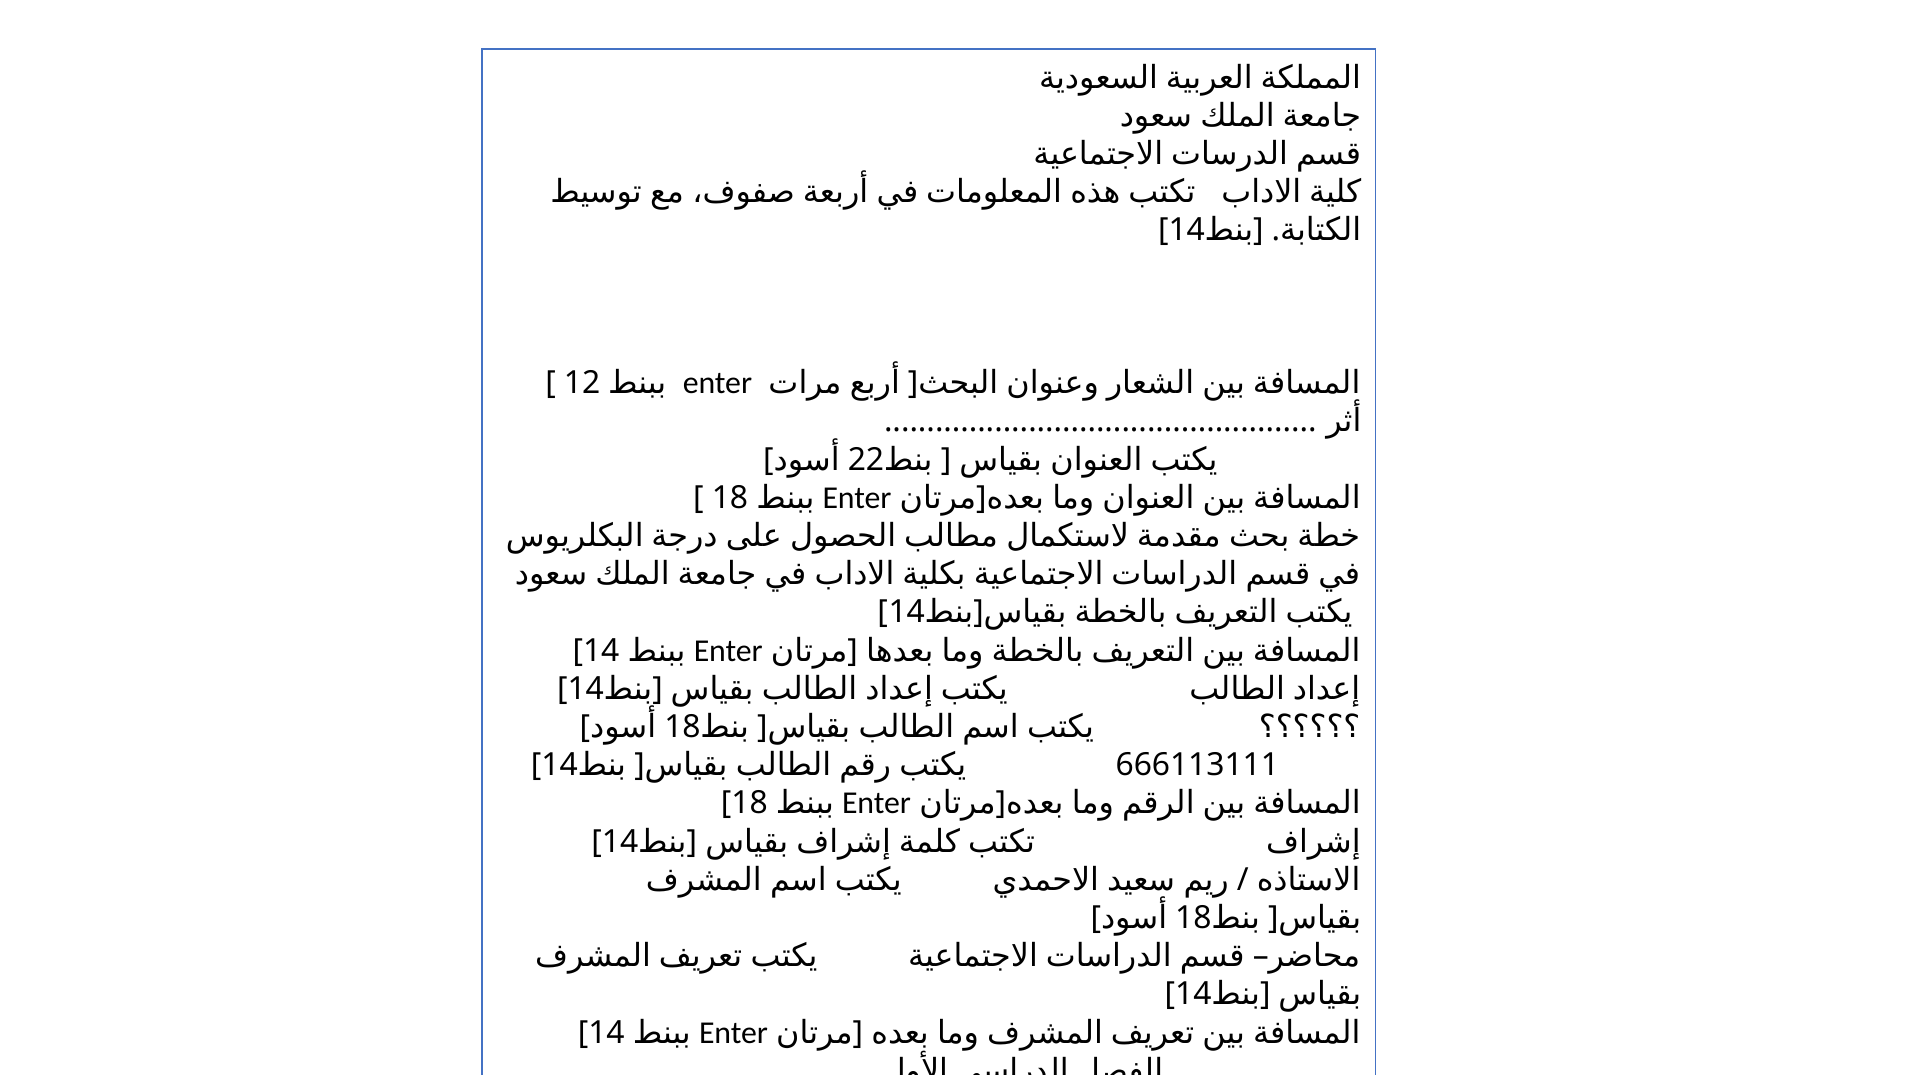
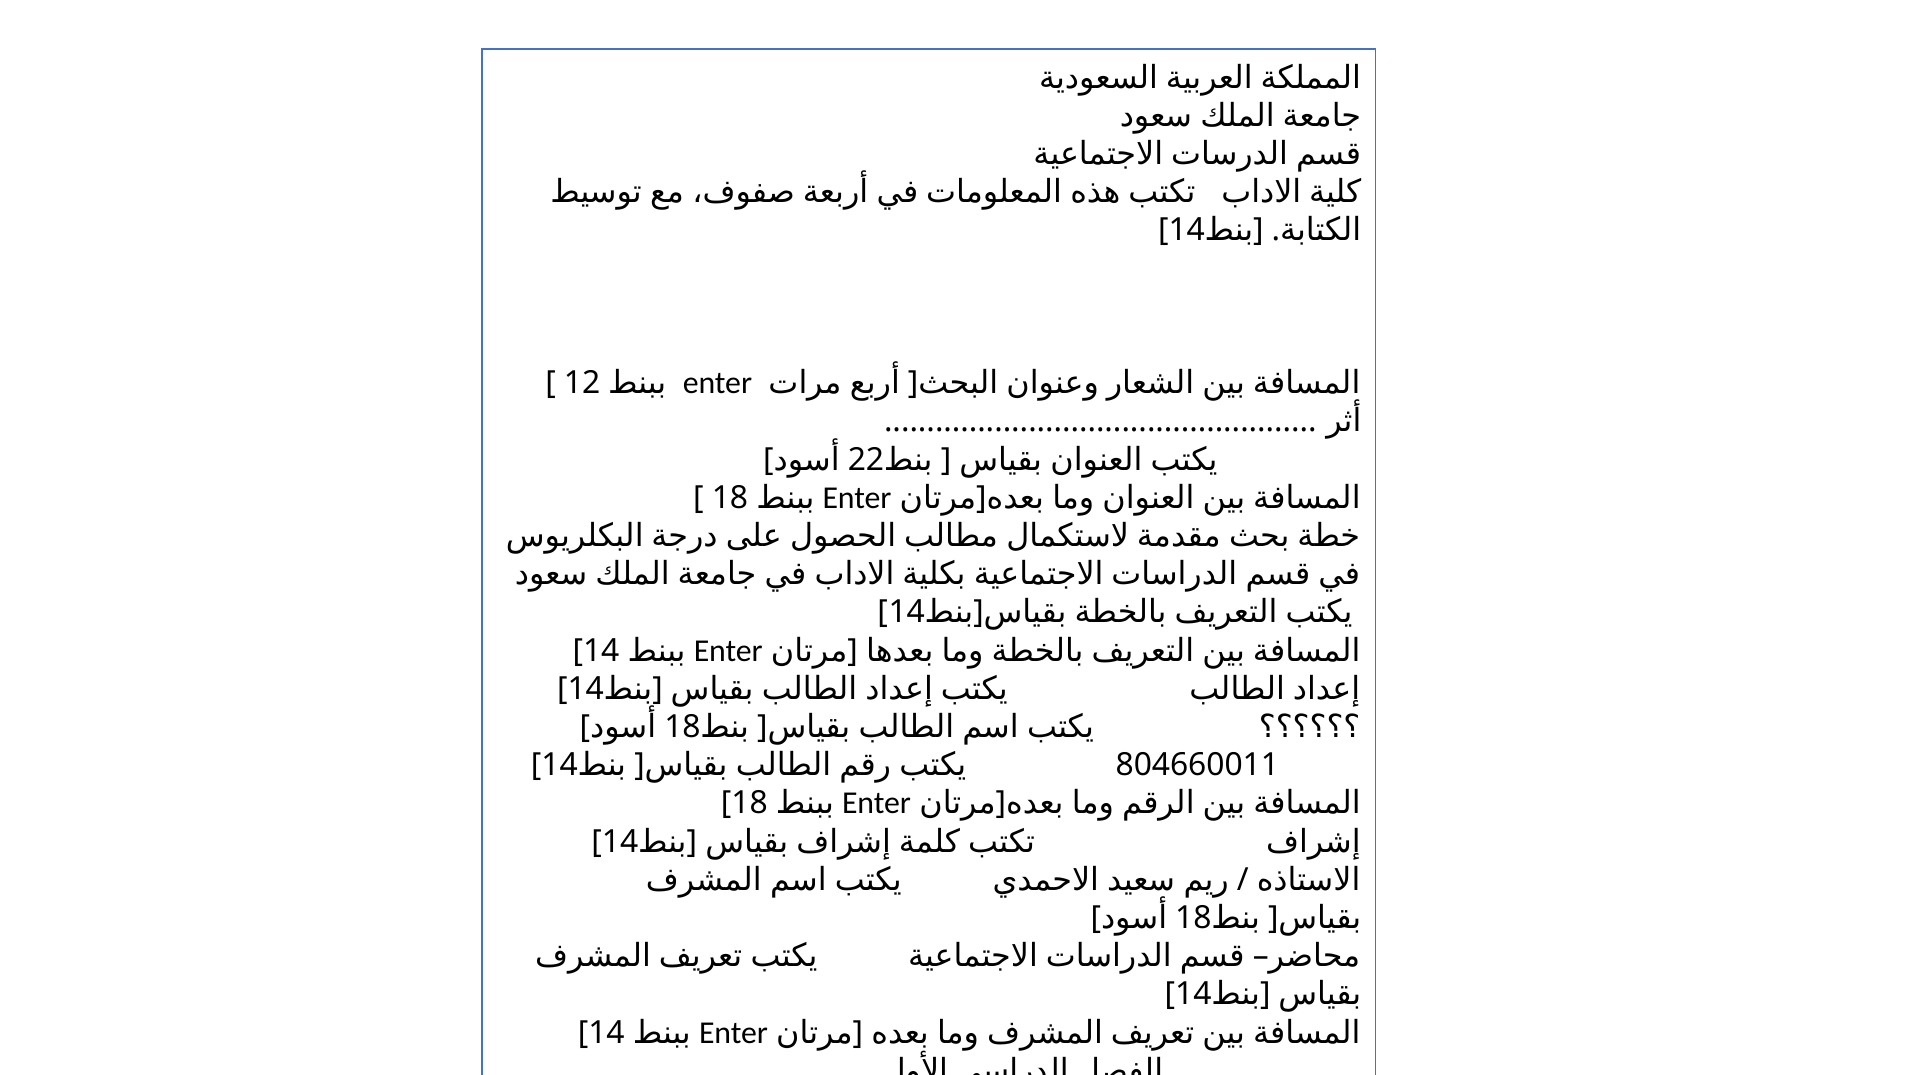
666113111: 666113111 -> 804660011 (1197, 765)
